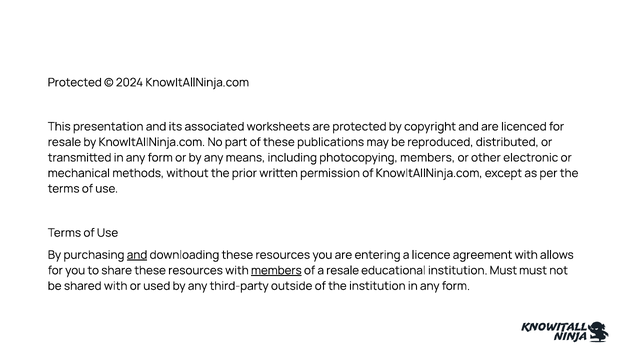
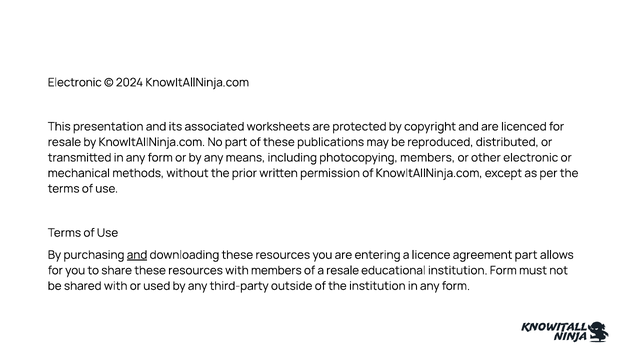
Protected: Protected -> Electronic (75, 82)
agreement with: with -> part (526, 255)
members underline: present -> none (276, 270)
institution Must: Must -> Form (503, 270)
